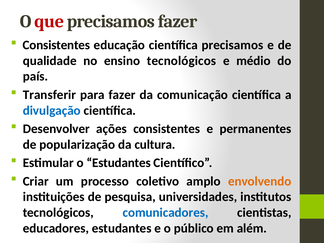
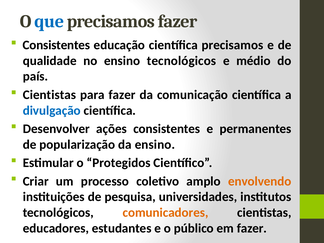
que colour: red -> blue (49, 21)
Transferir: Transferir -> Cientistas (49, 95)
da cultura: cultura -> ensino (155, 145)
o Estudantes: Estudantes -> Protegidos (119, 163)
comunicadores colour: blue -> orange (166, 213)
em além: além -> fazer (252, 228)
